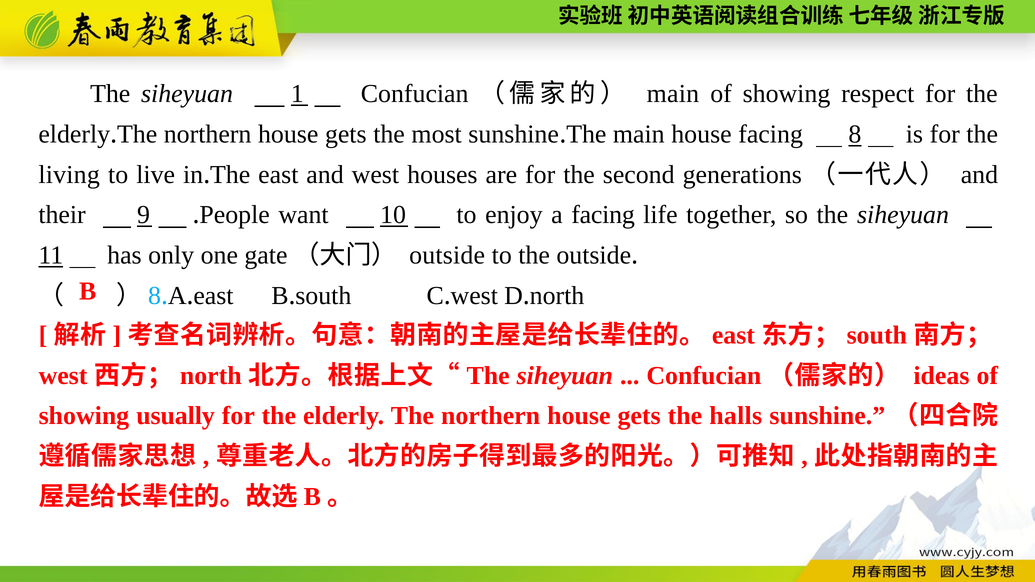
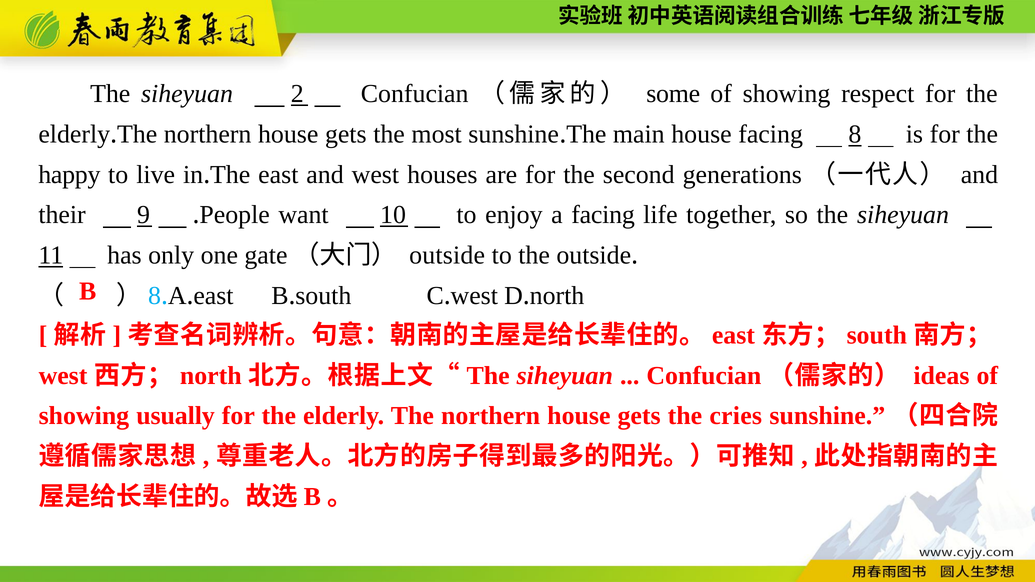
1: 1 -> 2 (297, 94)
main: main -> some (673, 94)
living: living -> happy (69, 175)
halls: halls -> cries (736, 416)
